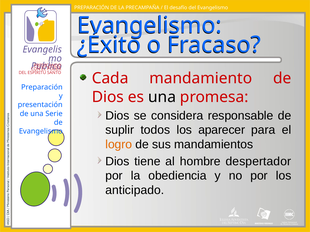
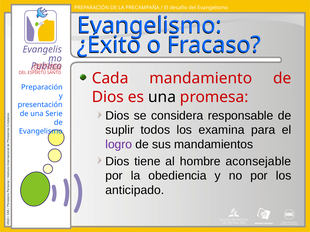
aparecer: aparecer -> examina (222, 130)
logro colour: orange -> purple (119, 145)
despertador: despertador -> aconsejable (258, 162)
